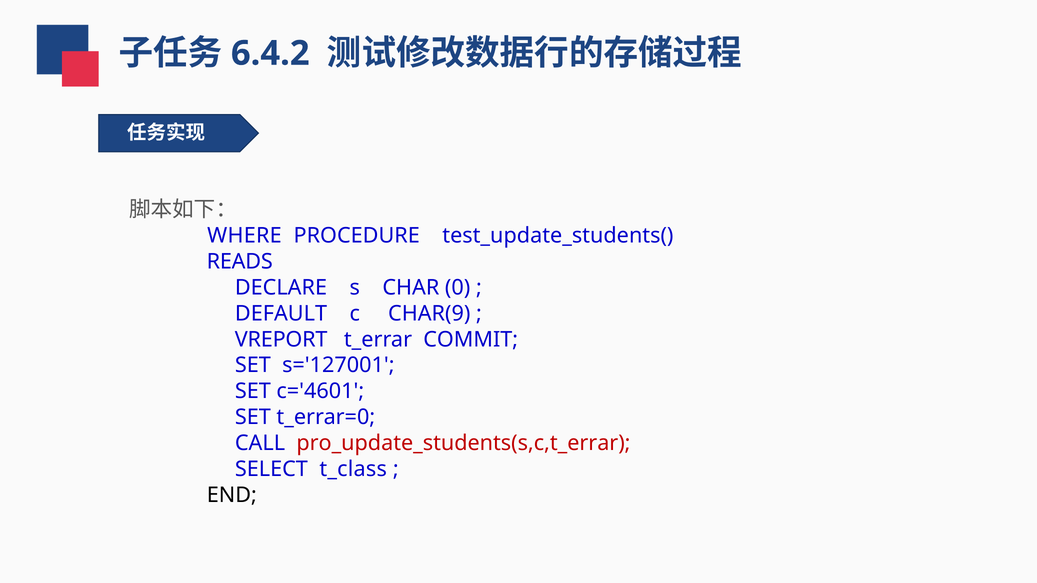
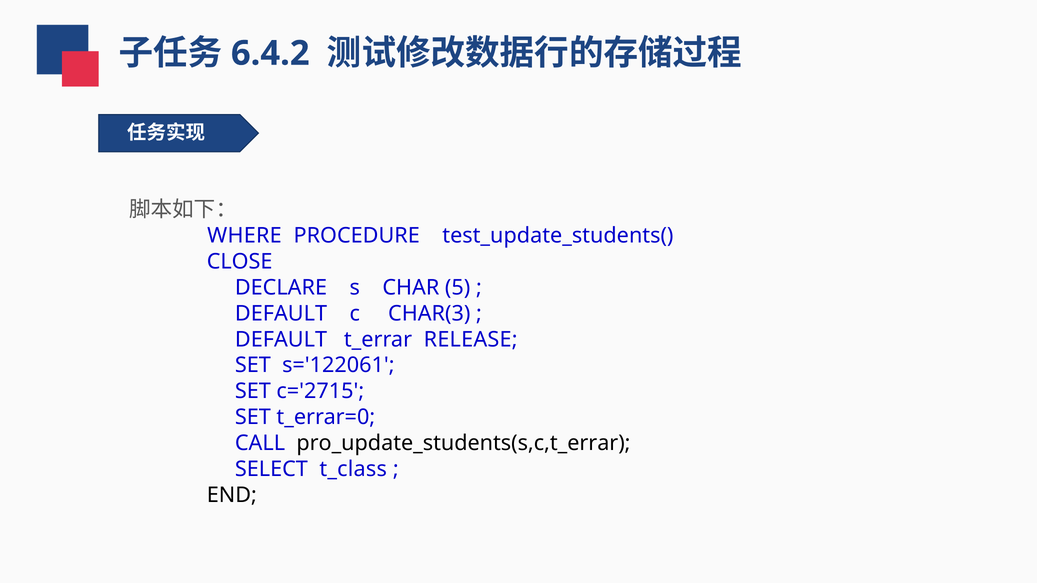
READS: READS -> CLOSE (240, 262)
0: 0 -> 5 (458, 288)
CHAR(9: CHAR(9 -> CHAR(3 (429, 314)
VREPORT: VREPORT -> DEFAULT (281, 340)
COMMIT: COMMIT -> RELEASE (471, 340)
s='127001: s='127001 -> s='122061 (338, 366)
c='4601: c='4601 -> c='2715 (320, 391)
pro_update_students(s,c,t_errar colour: red -> black (463, 443)
